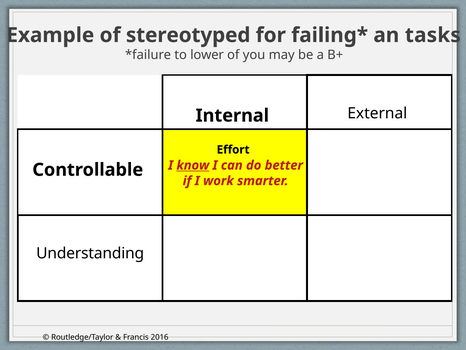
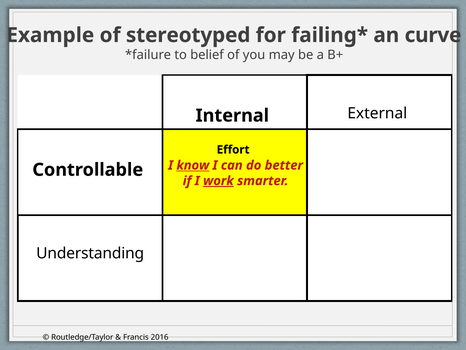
tasks: tasks -> curve (433, 35)
lower: lower -> belief (207, 55)
work underline: none -> present (218, 181)
